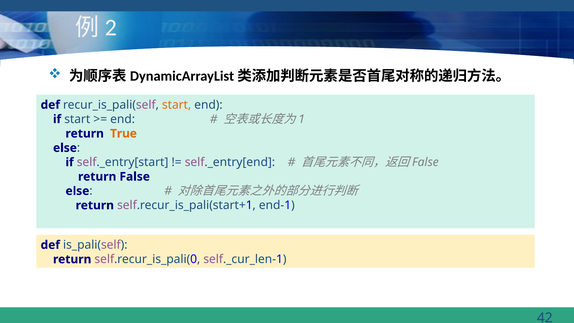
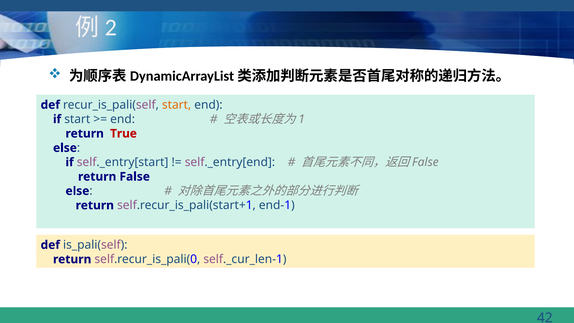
True colour: orange -> red (123, 134)
